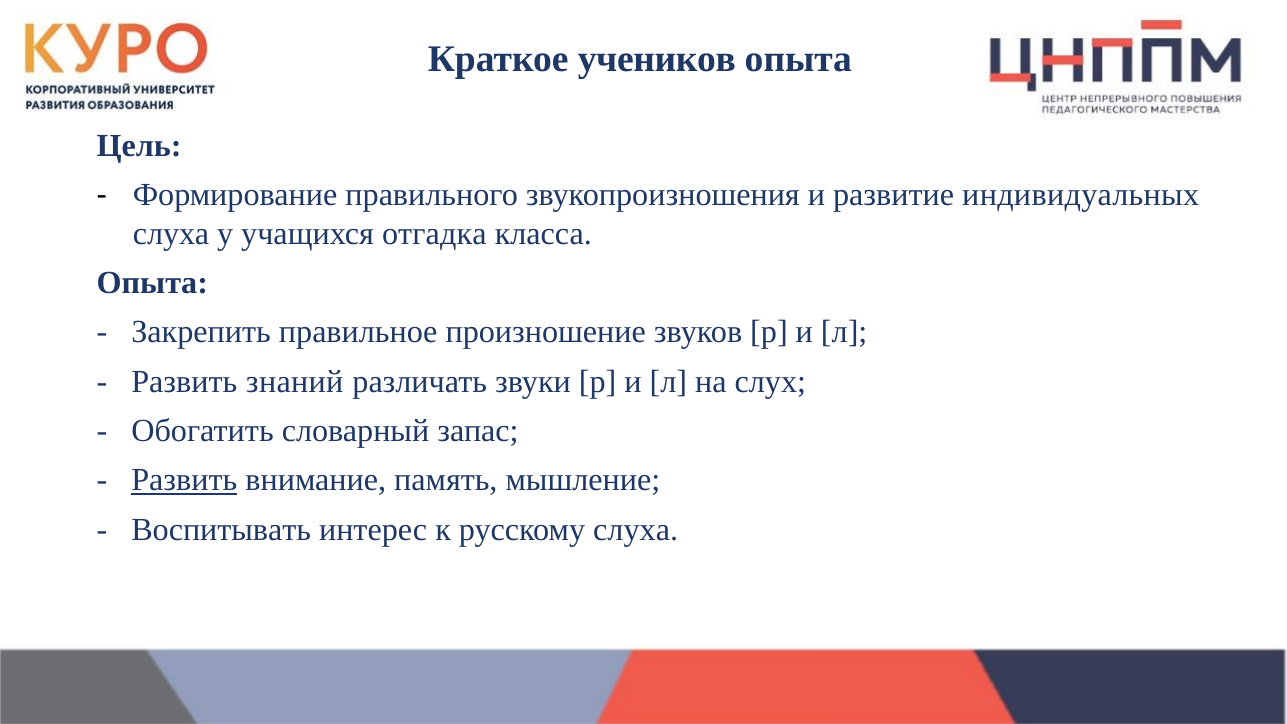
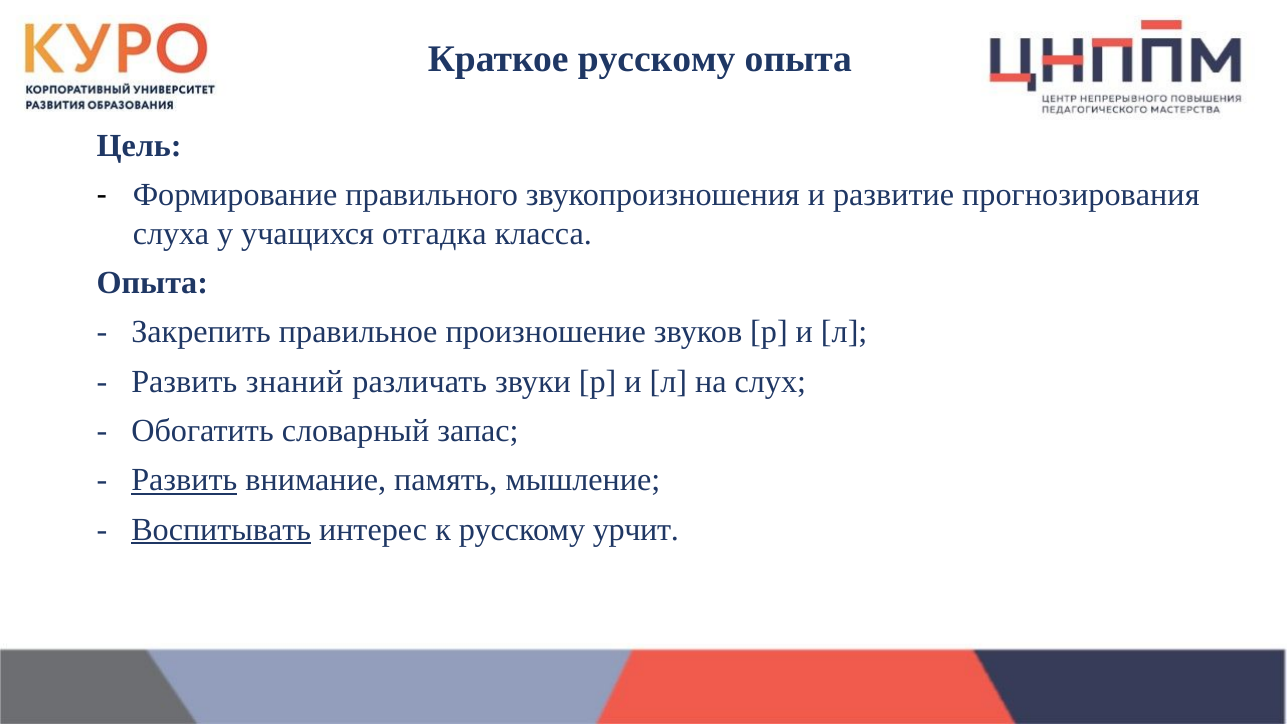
Краткое учеников: учеников -> русскому (657, 59)
индивидуальных: индивидуальных -> прогнозирования (1081, 195)
Воспитывать underline: none -> present (221, 529)
русскому слуха: слуха -> урчит (636, 529)
